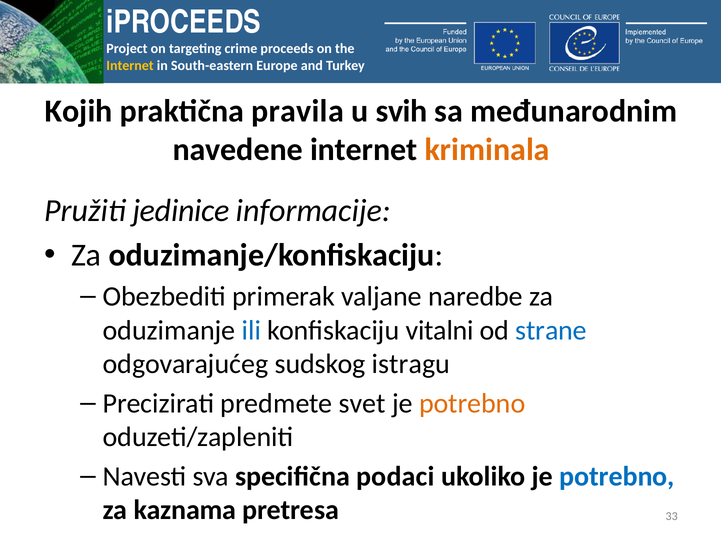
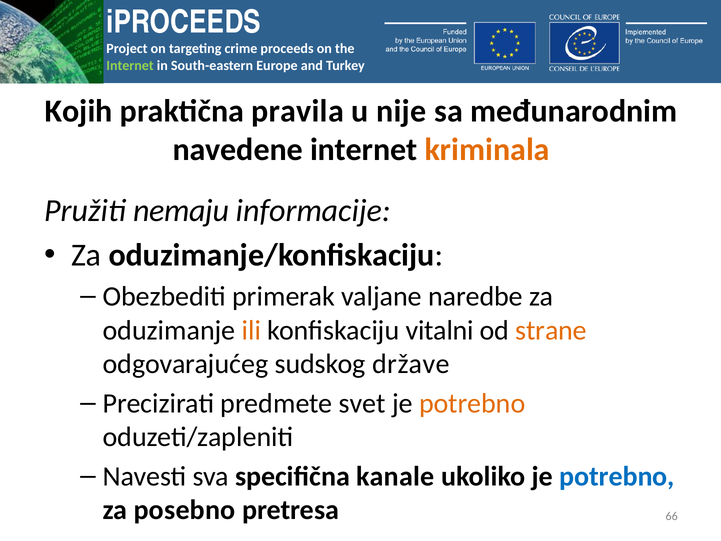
Internet colour: yellow -> light green (130, 66)
svih: svih -> nije (401, 111)
jedinice: jedinice -> nemaju (181, 210)
ili colour: blue -> orange (251, 330)
strane colour: blue -> orange (551, 330)
istragu: istragu -> države (411, 364)
podaci: podaci -> kanale (395, 476)
kaznama: kaznama -> posebno (185, 510)
33: 33 -> 66 (672, 516)
